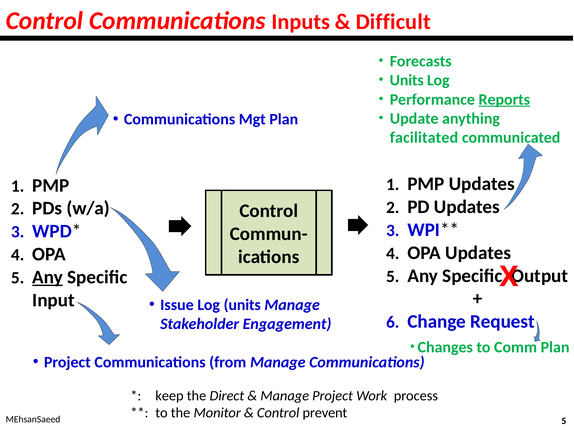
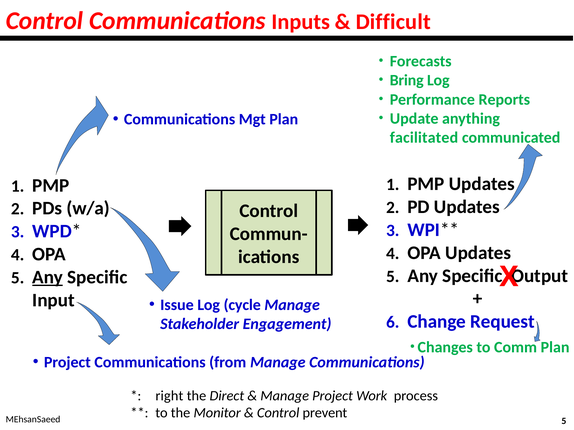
Units: Units -> Bring (407, 80)
Reports underline: present -> none (504, 100)
Log units: units -> cycle (242, 305)
keep: keep -> right (169, 396)
